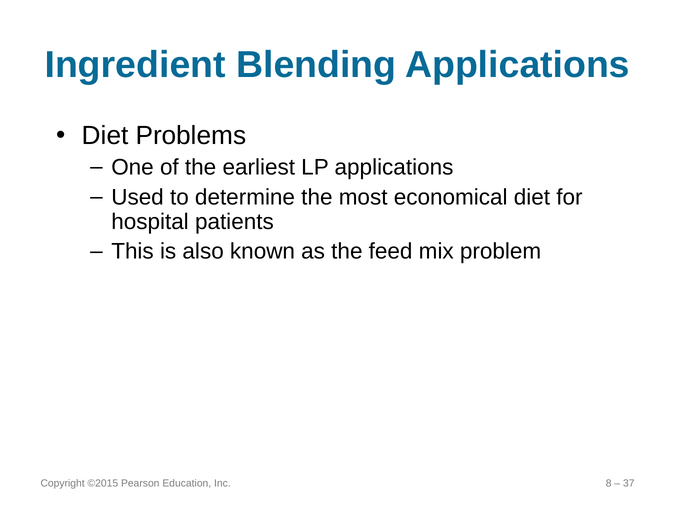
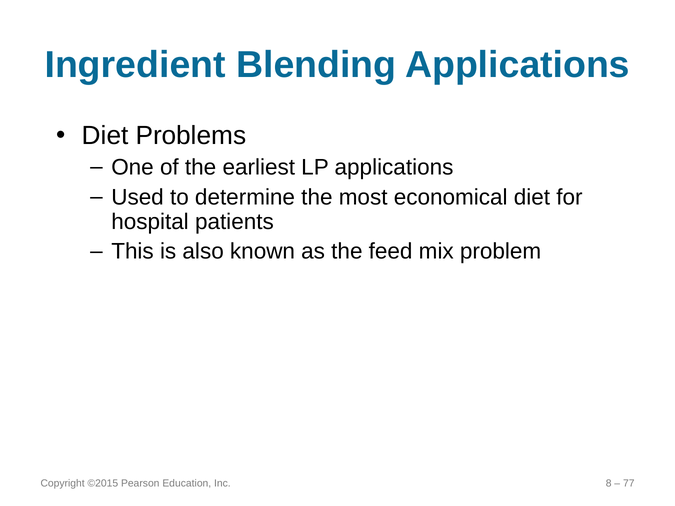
37: 37 -> 77 (629, 483)
